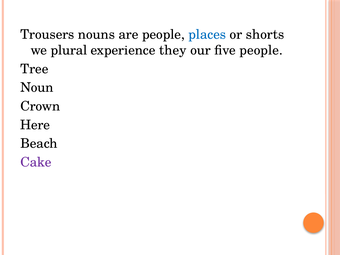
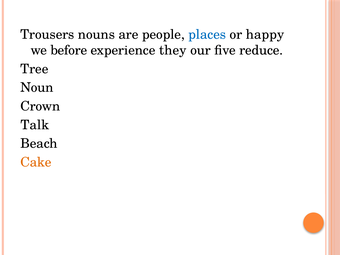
shorts: shorts -> happy (265, 34)
plural: plural -> before (69, 50)
five people: people -> reduce (261, 50)
Here: Here -> Talk (35, 125)
Cake colour: purple -> orange (36, 162)
